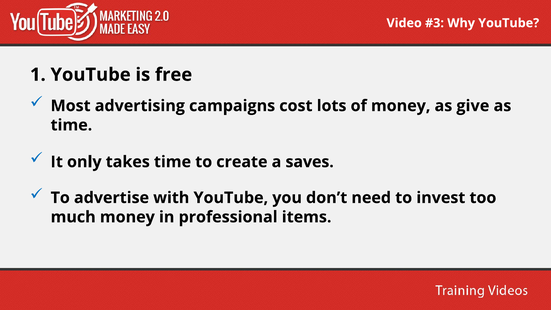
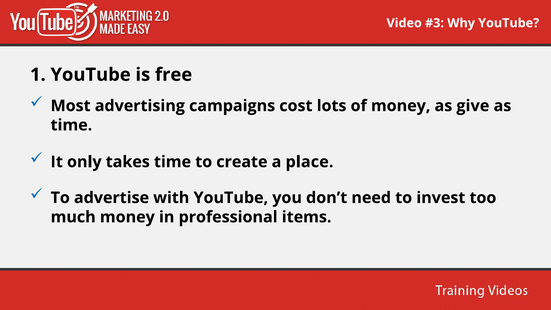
saves: saves -> place (310, 162)
